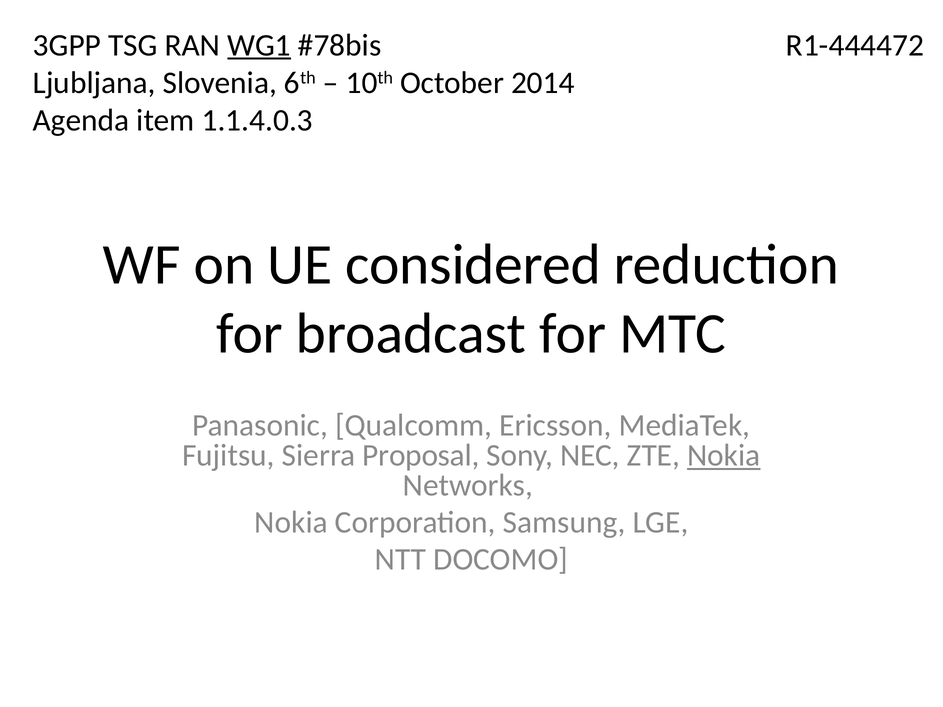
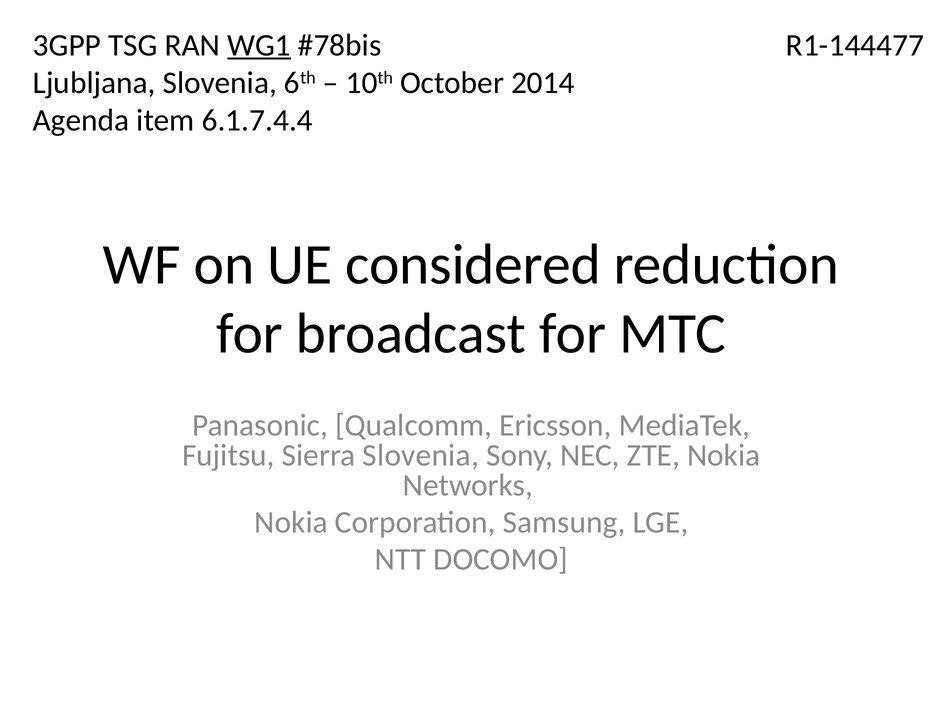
R1-444472: R1-444472 -> R1-144477 (855, 45)
1.1.4.0.3: 1.1.4.0.3 -> 6.1.7.4.4 (257, 121)
Sierra Proposal: Proposal -> Slovenia (421, 455)
Nokia underline: present -> none (724, 455)
